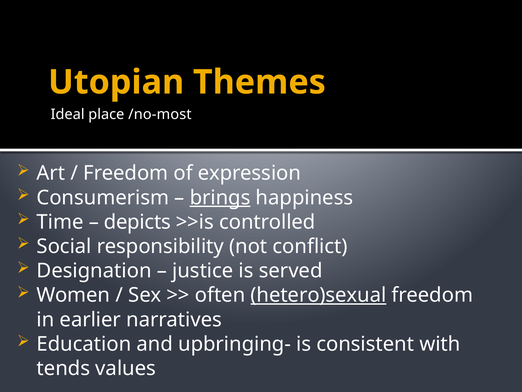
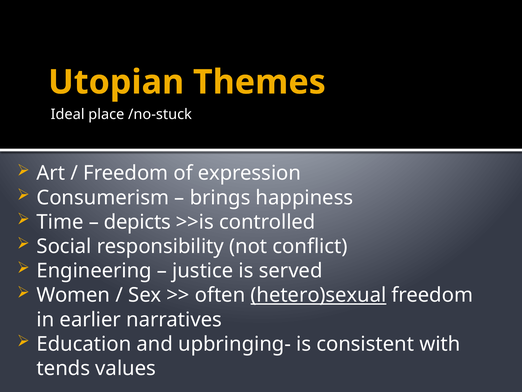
/no-most: /no-most -> /no-stuck (160, 114)
brings underline: present -> none (220, 197)
Designation: Designation -> Engineering (94, 271)
